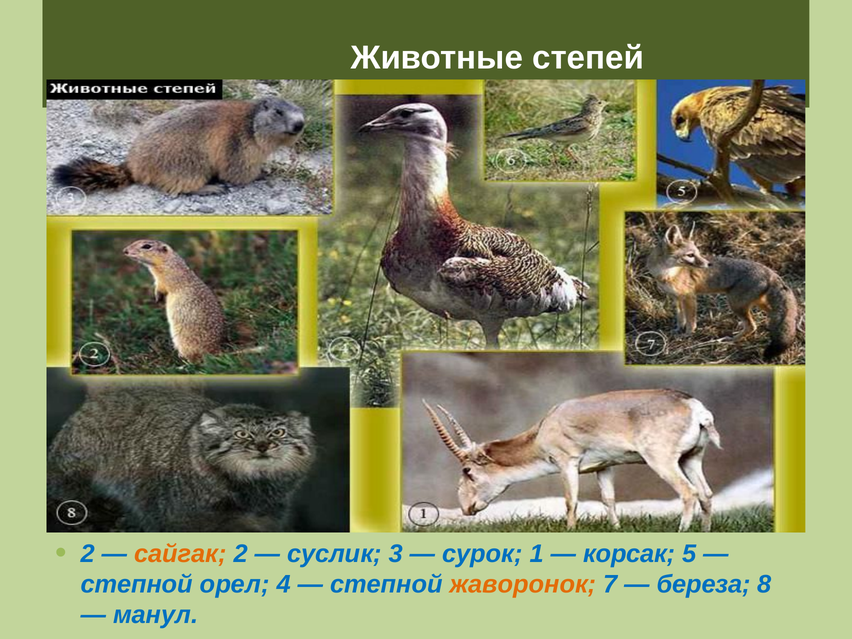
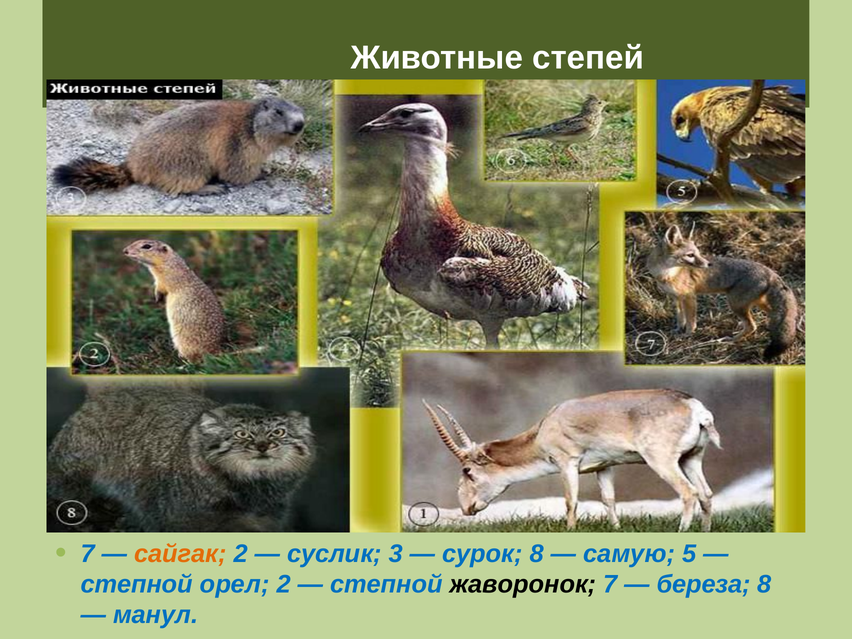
2: 2 -> 7 (88, 554)
сурок 1: 1 -> 8 (537, 554)
корсак: корсак -> самую (629, 554)
орел 4: 4 -> 2 (284, 584)
жаворонок colour: orange -> black (523, 584)
